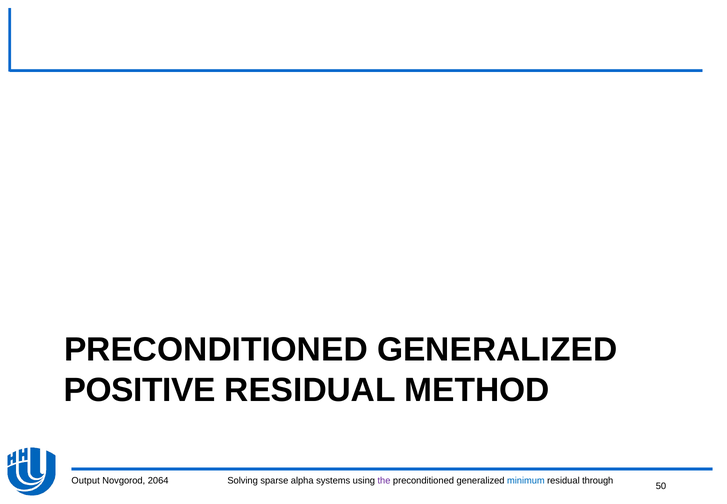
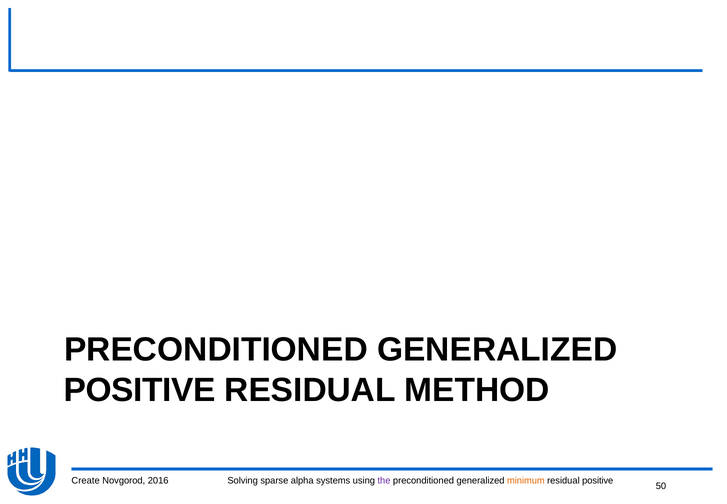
Output: Output -> Create (86, 480)
2064: 2064 -> 2016 (158, 480)
minimum colour: blue -> orange (526, 480)
residual through: through -> positive (598, 480)
